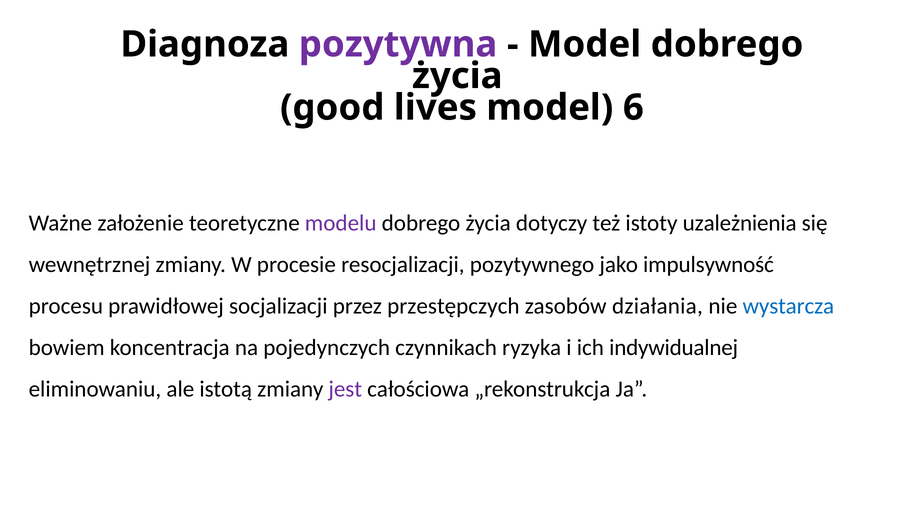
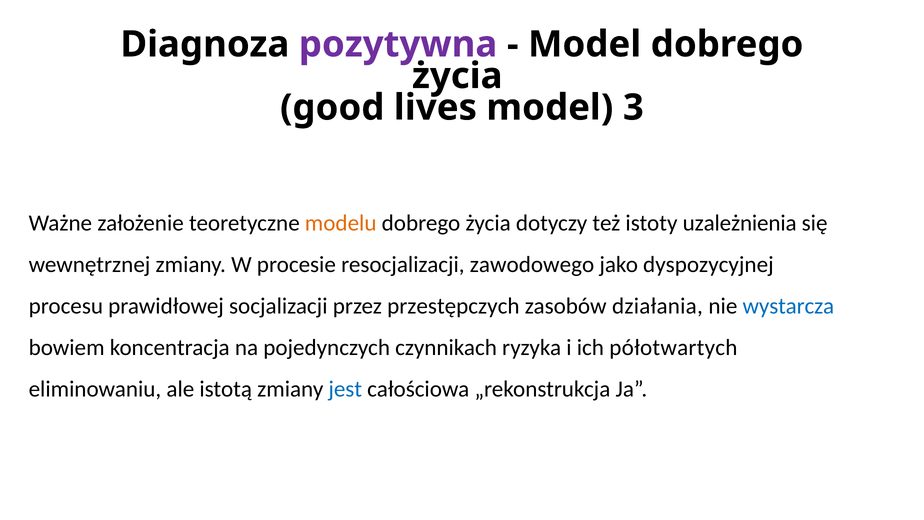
6: 6 -> 3 (633, 108)
modelu colour: purple -> orange (341, 223)
pozytywnego: pozytywnego -> zawodowego (532, 264)
impulsywność: impulsywność -> dyspozycyjnej (708, 264)
indywidualnej: indywidualnej -> półotwartych (673, 348)
jest colour: purple -> blue (345, 389)
